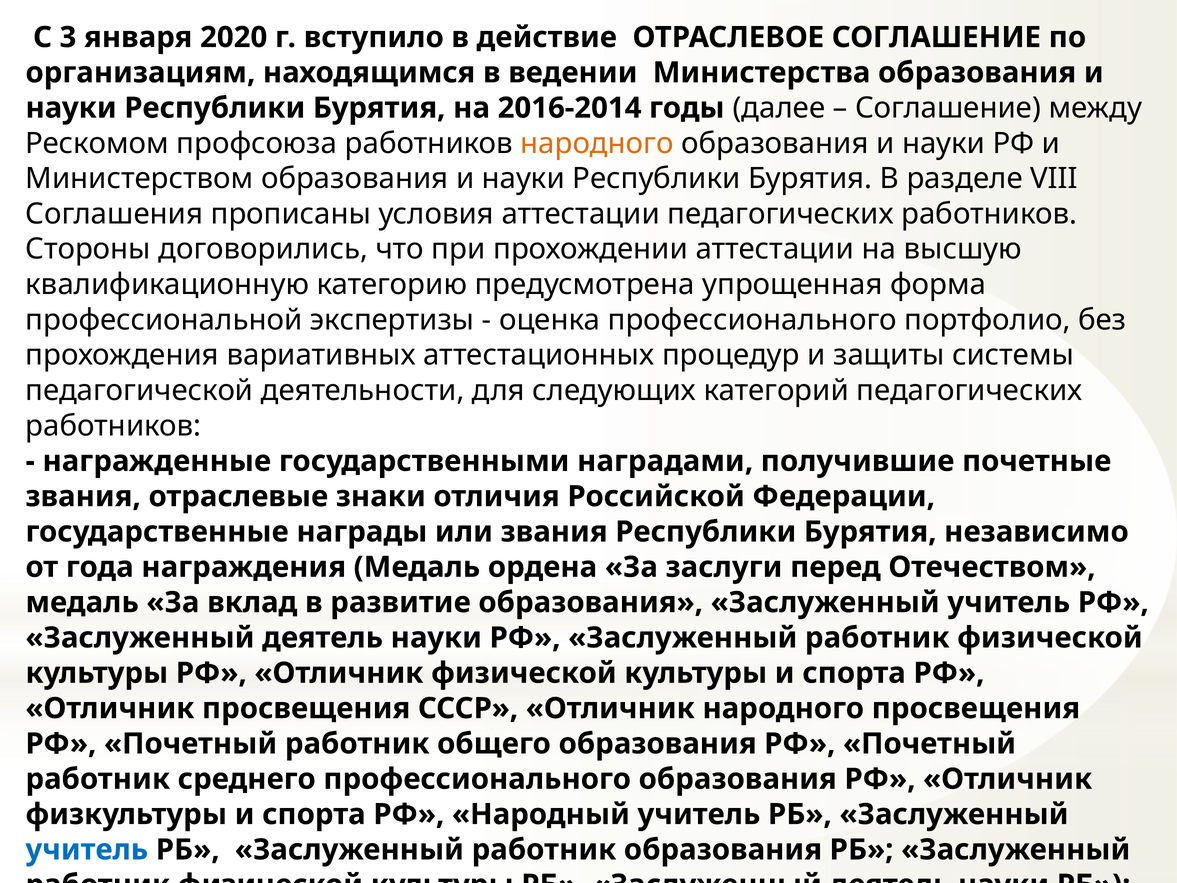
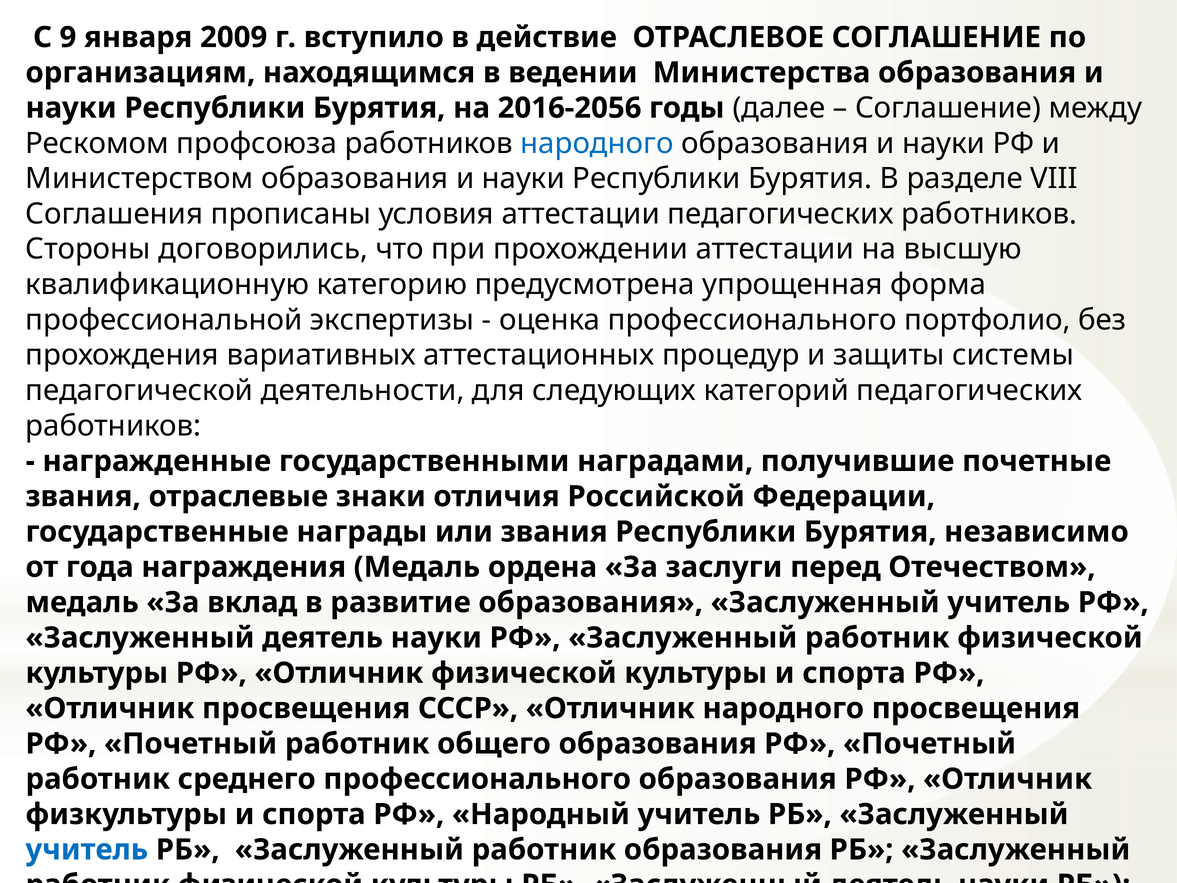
3: 3 -> 9 (68, 37)
2020: 2020 -> 2009 (234, 37)
2016-2014: 2016-2014 -> 2016-2056 (570, 108)
народного colour: orange -> blue (597, 143)
